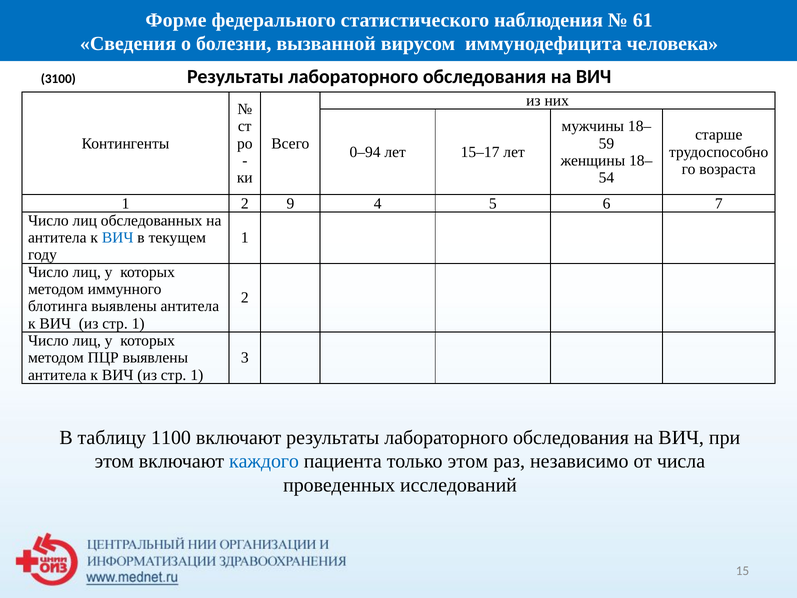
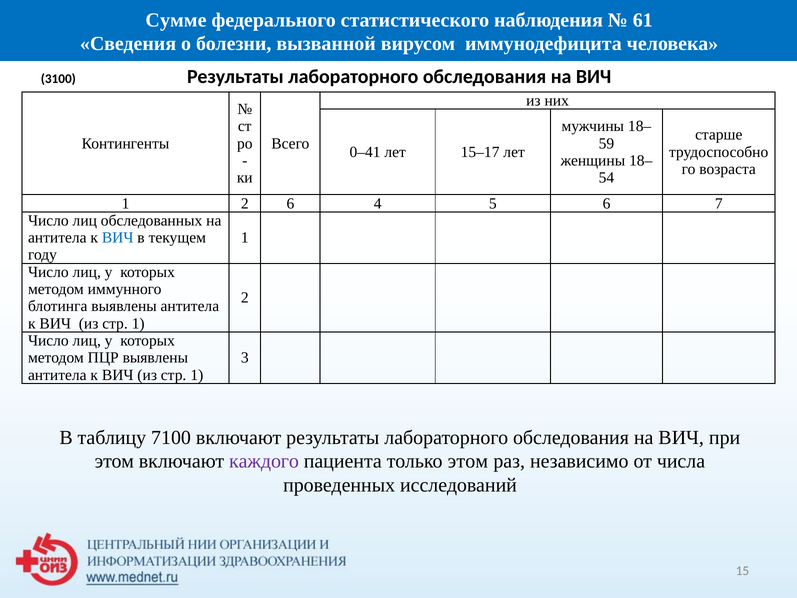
Форме: Форме -> Сумме (176, 20)
0–94: 0–94 -> 0–41 (365, 152)
2 9: 9 -> 6 (290, 203)
1100: 1100 -> 7100 (171, 437)
каждого colour: blue -> purple (264, 461)
